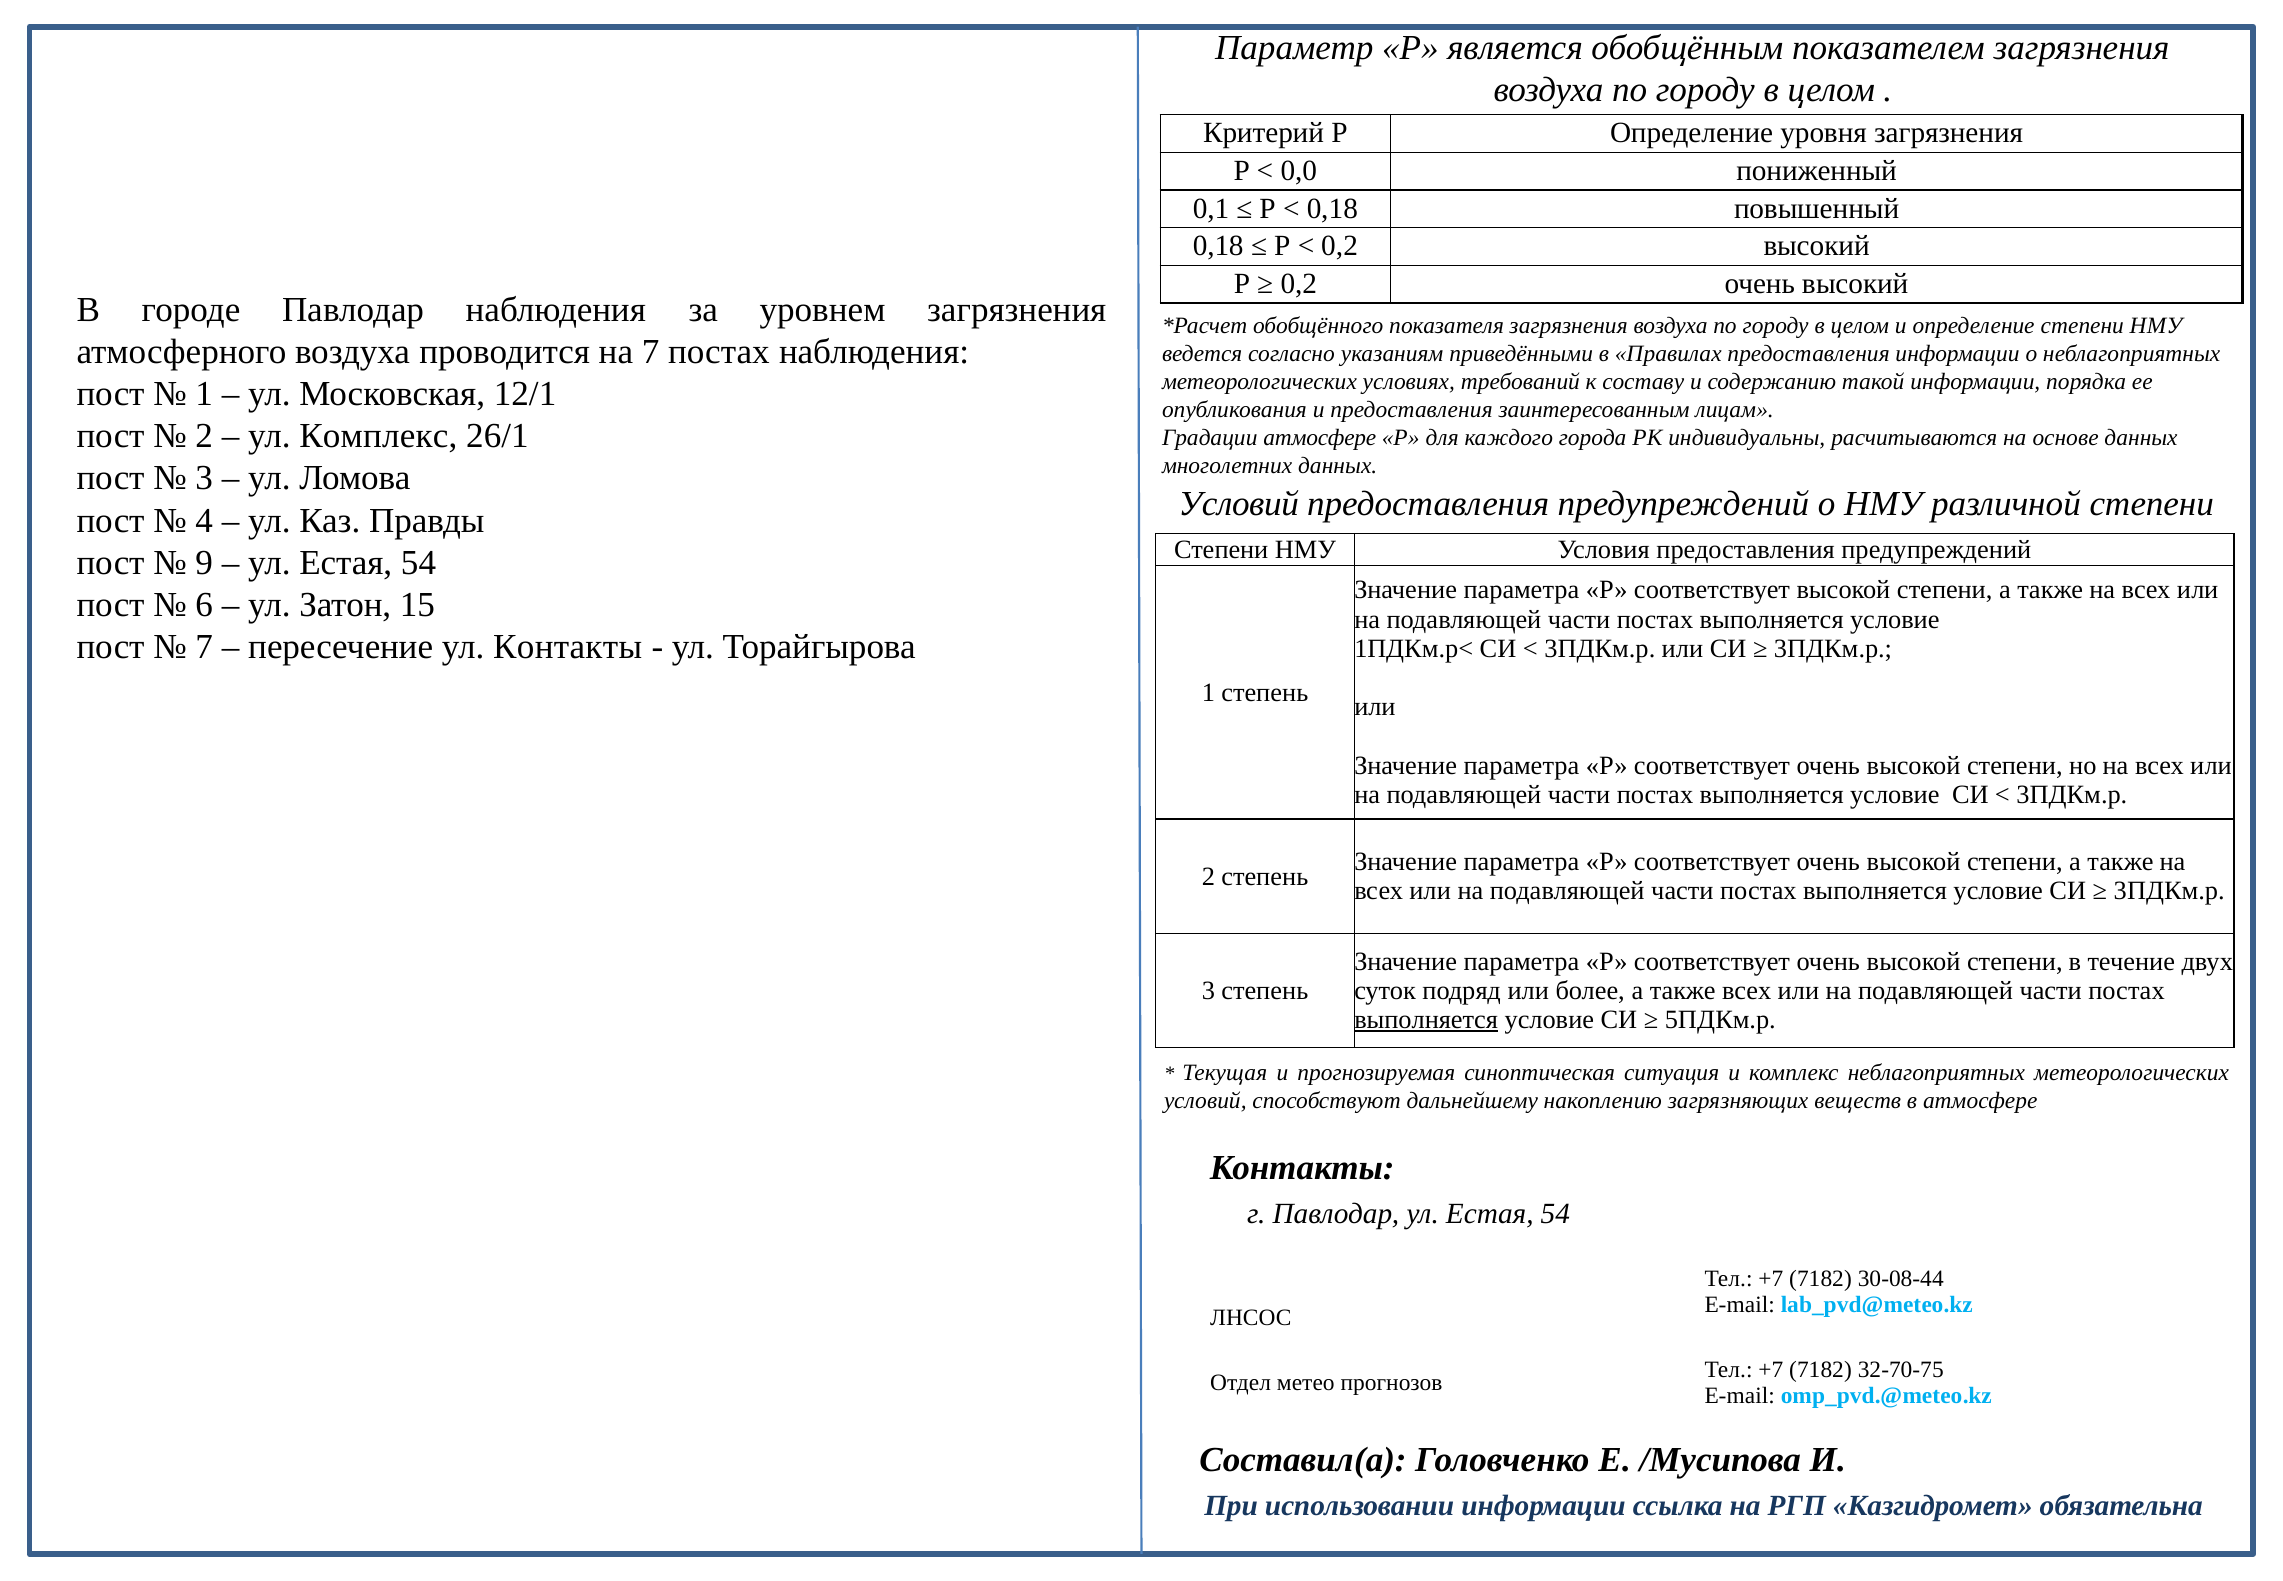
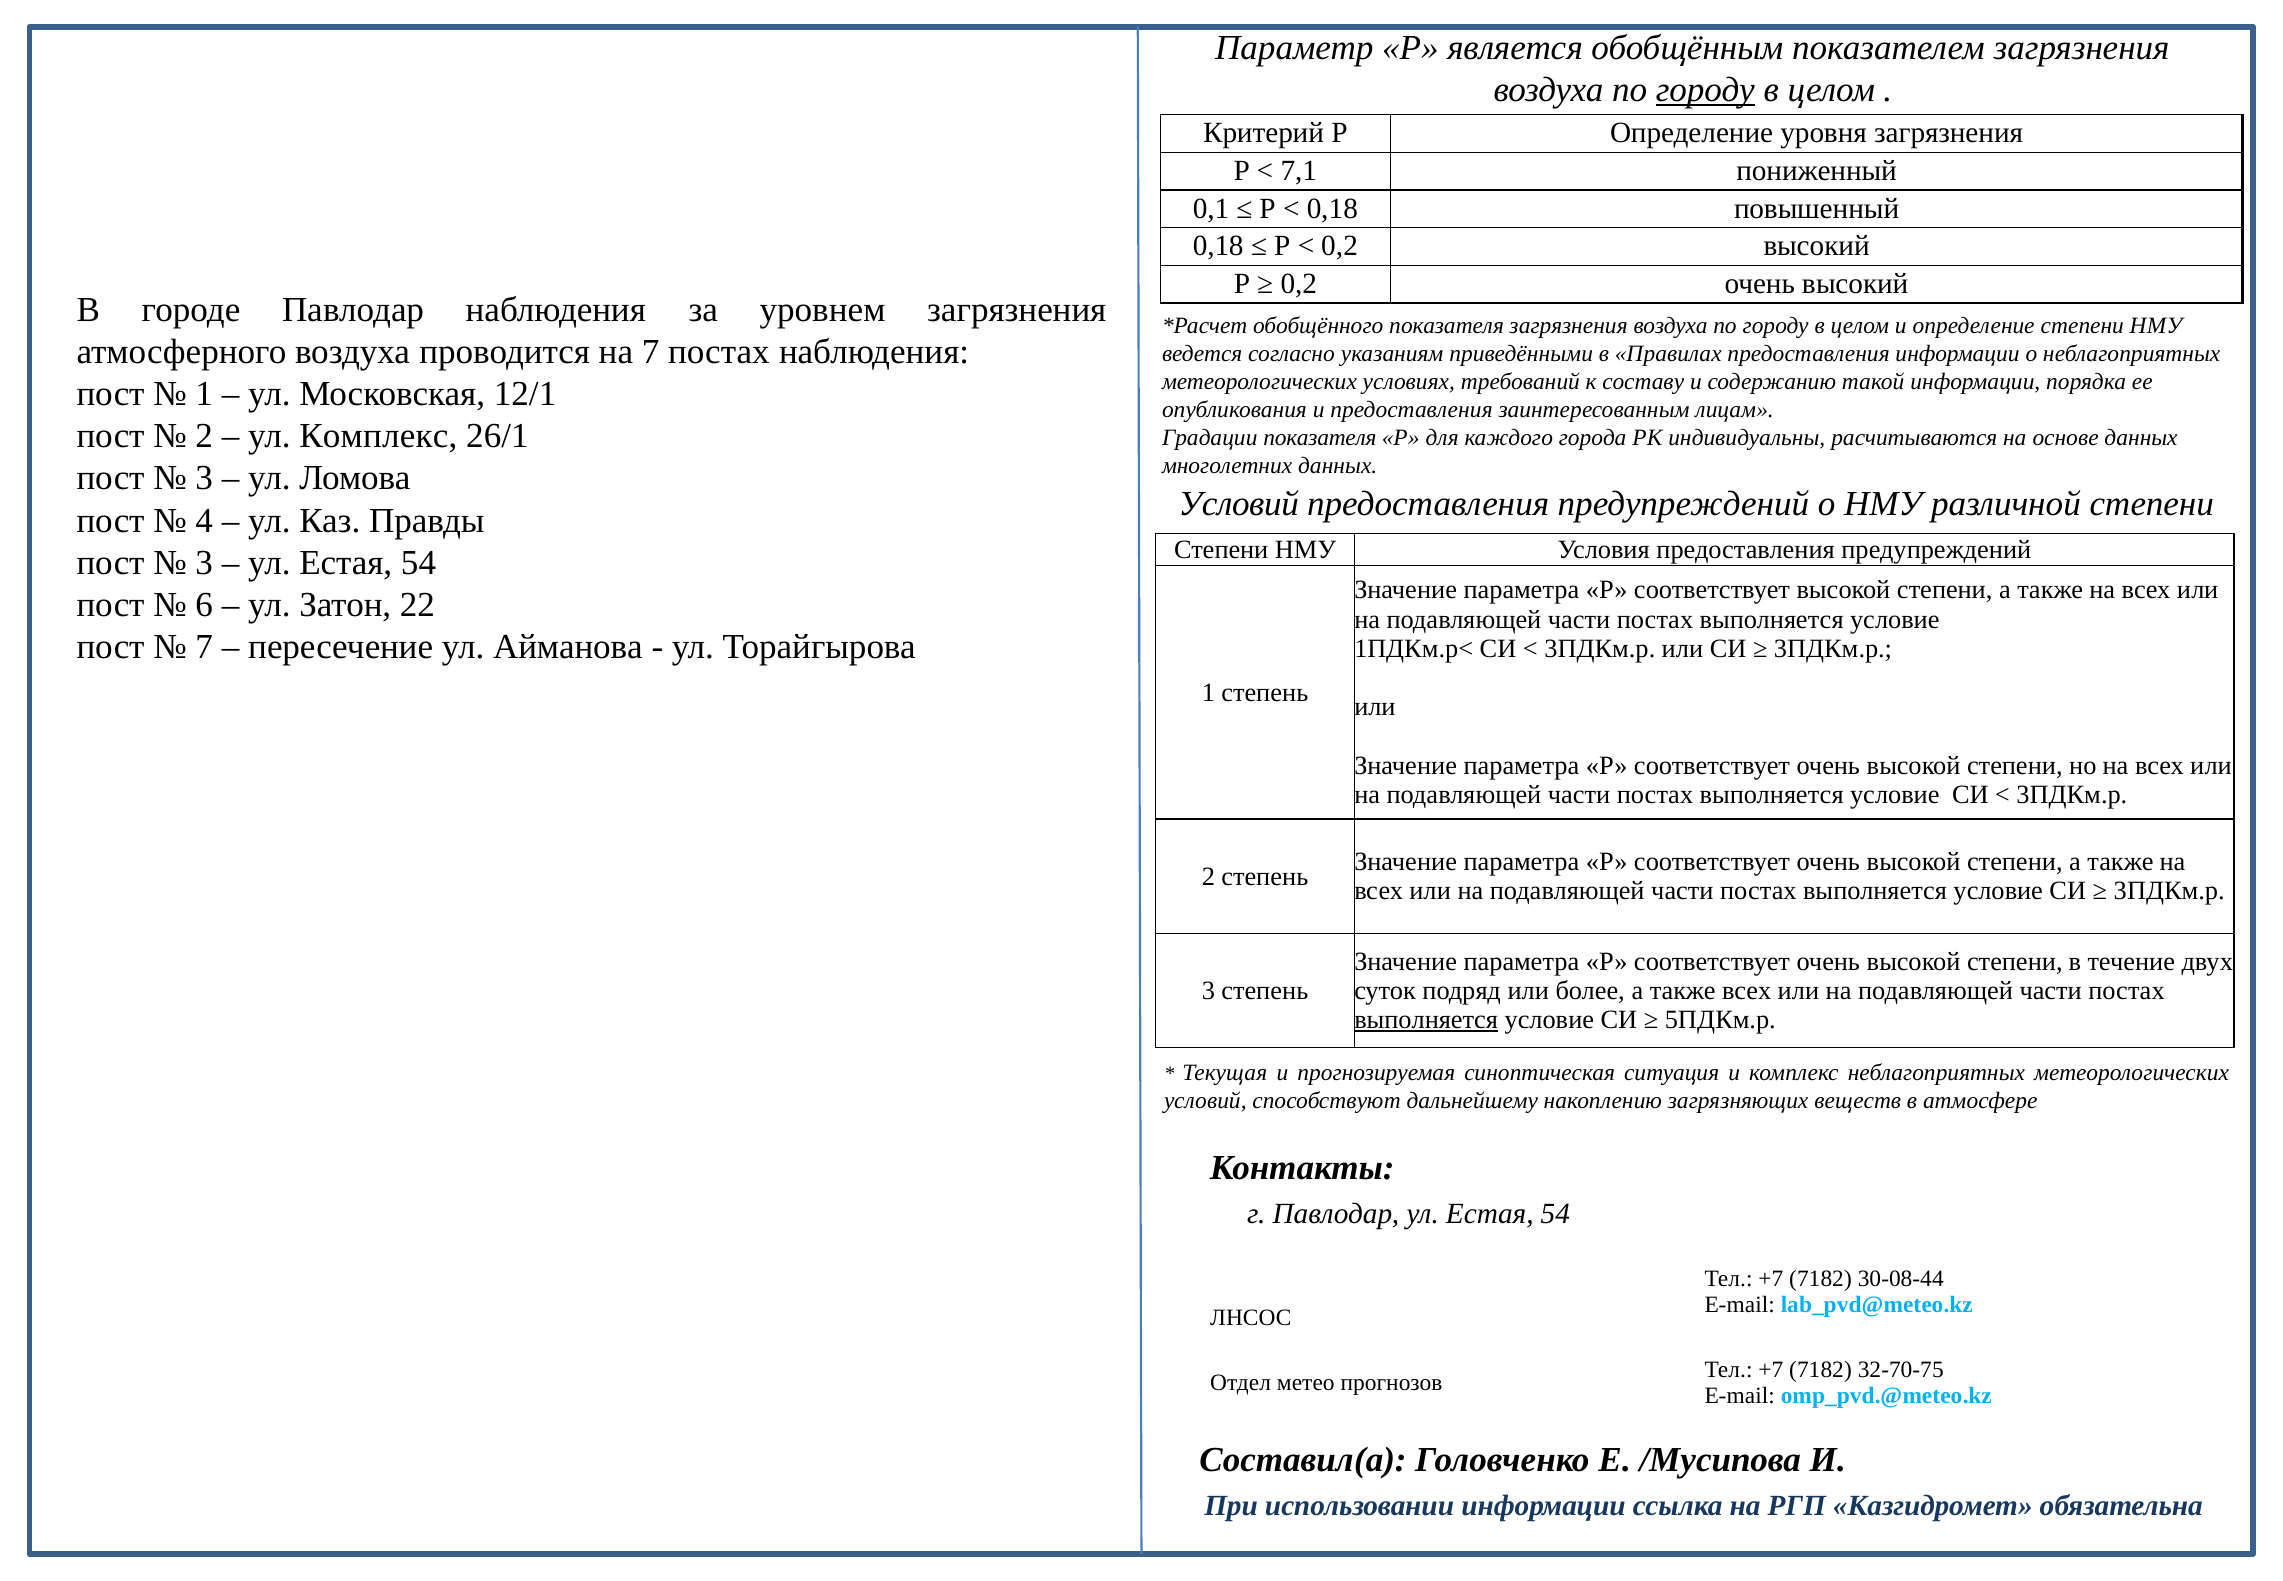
городу underline: none -> present (1705, 90)
0,0: 0,0 -> 7,1 (1299, 171)
Градации атмосфере: атмосфере -> показателя (1320, 438)
9: 9 -> 3 (204, 562)
15: 15 -> 22 (417, 605)
ул Контакты: Контакты -> Айманова (568, 647)
